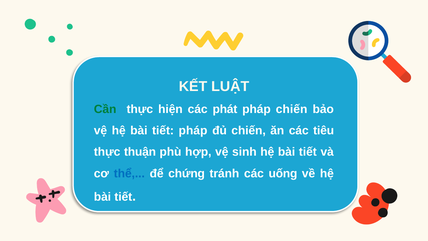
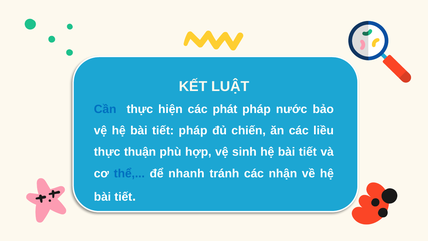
Cần colour: green -> blue (105, 109)
pháp chiến: chiến -> nước (292, 109)
tiêu: tiêu -> liều (324, 131)
chứng: chứng -> nhanh (186, 173)
uống: uống -> nhận (283, 173)
